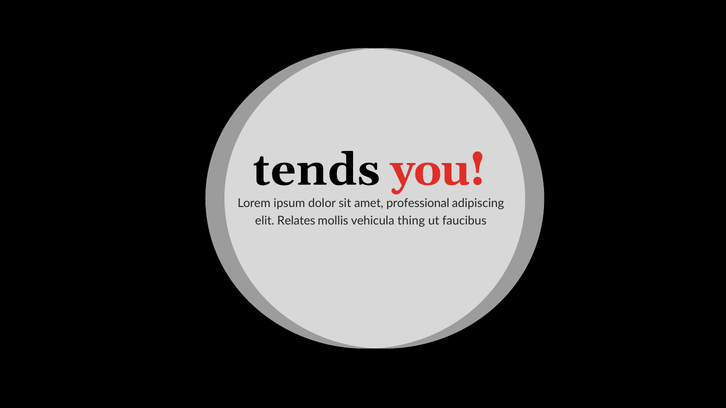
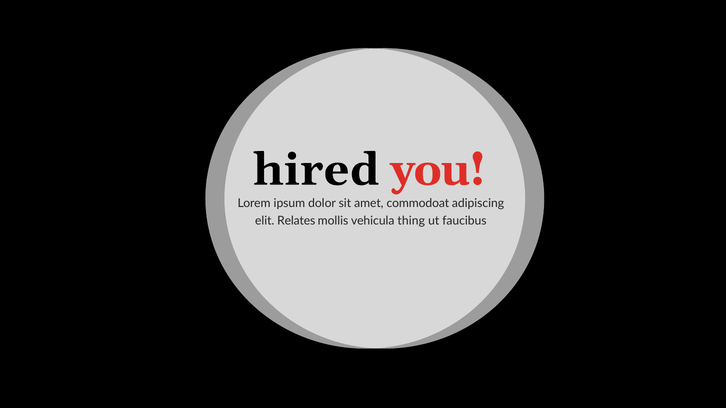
tends: tends -> hired (316, 170)
professional: professional -> commodoat (418, 204)
